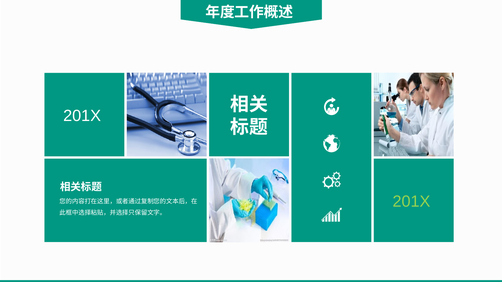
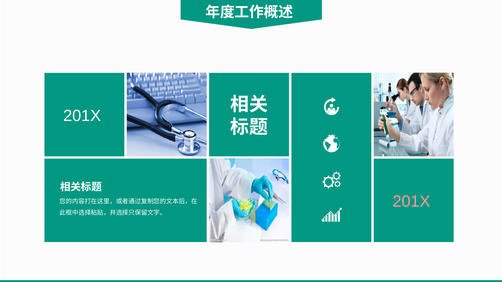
201X colour: light green -> pink (411, 202)
